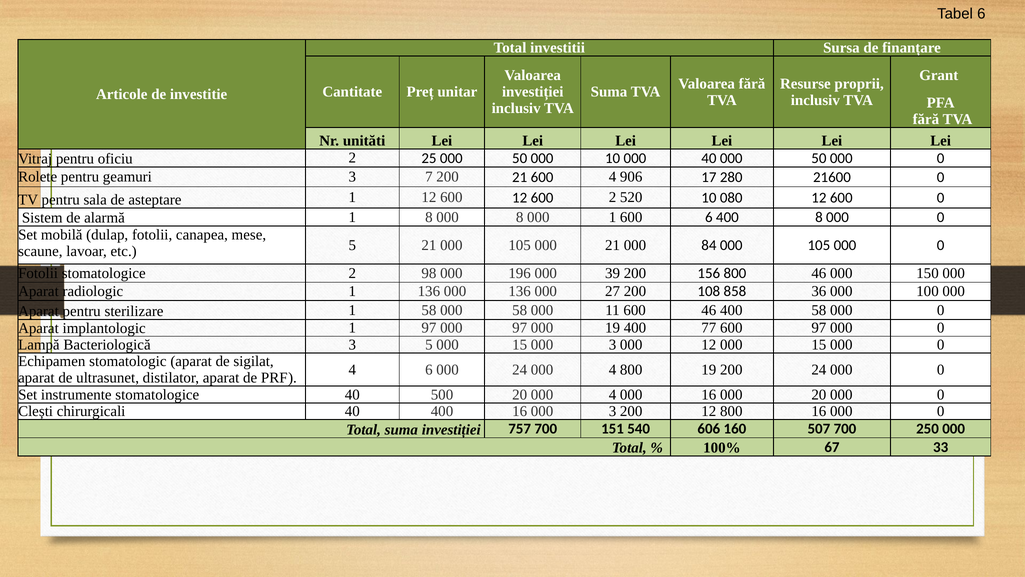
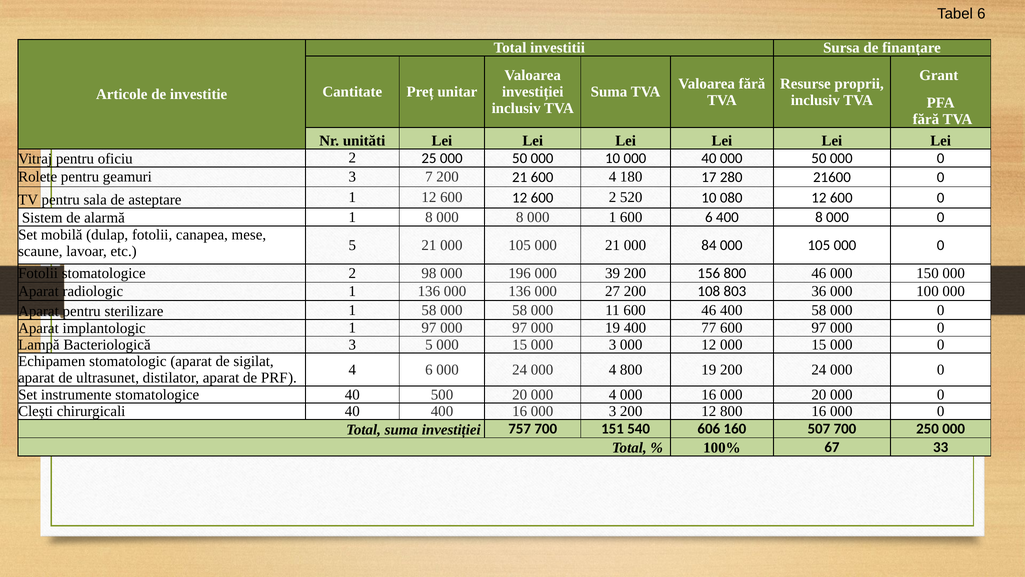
906: 906 -> 180 (631, 177)
858: 858 -> 803 (735, 291)
